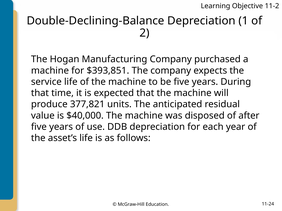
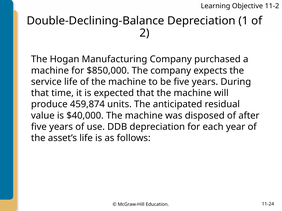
$393,851: $393,851 -> $850,000 (108, 71)
377,821: 377,821 -> 459,874 (87, 105)
